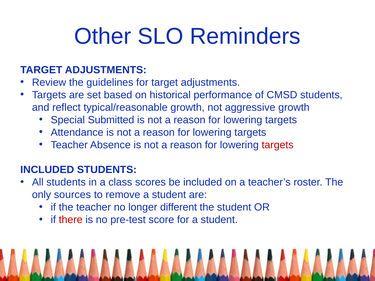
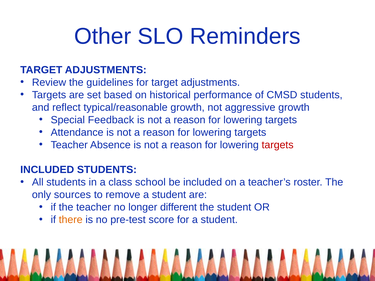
Submitted: Submitted -> Feedback (111, 120)
scores: scores -> school (150, 182)
there colour: red -> orange (71, 220)
